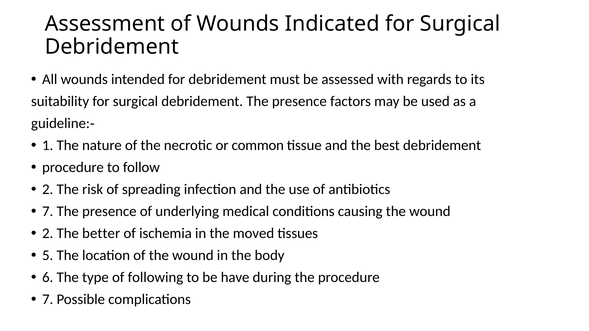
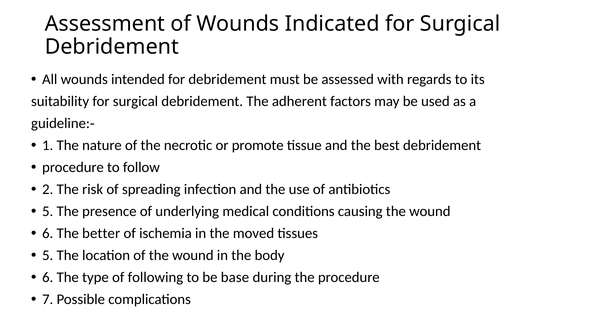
debridement The presence: presence -> adherent (299, 101)
common: common -> promote (258, 145)
7: 7 -> 5 (48, 212)
2: 2 -> 6 (48, 234)
have: have -> base (235, 278)
